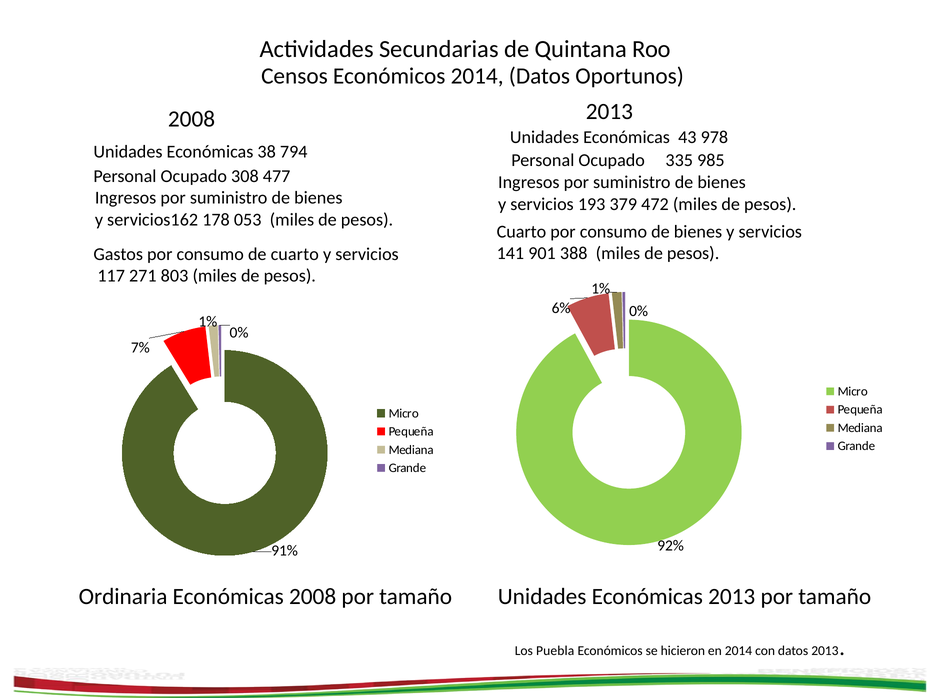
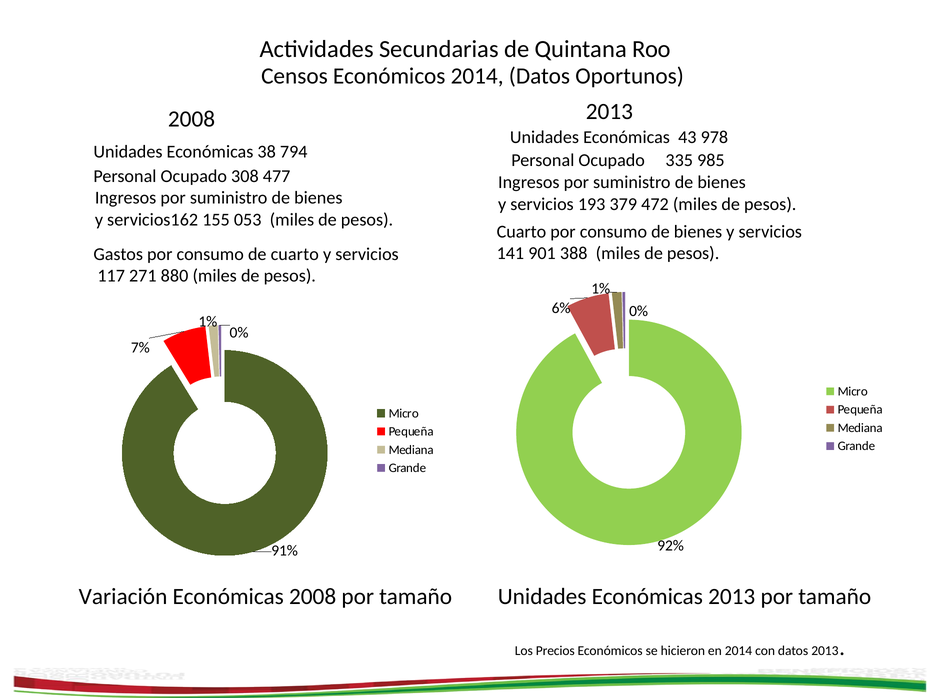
178: 178 -> 155 (216, 220)
803: 803 -> 880 (175, 276)
Ordinaria: Ordinaria -> Variación (123, 597)
Puebla: Puebla -> Precios (555, 651)
